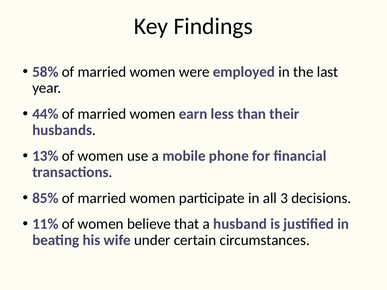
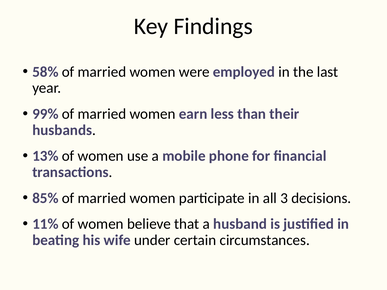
44%: 44% -> 99% (45, 114)
